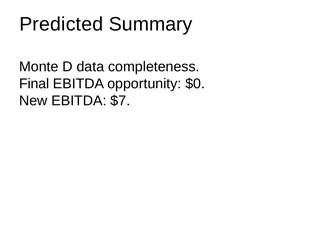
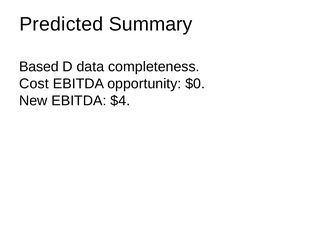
Monte: Monte -> Based (39, 67)
Final: Final -> Cost (34, 84)
$7: $7 -> $4 (120, 101)
